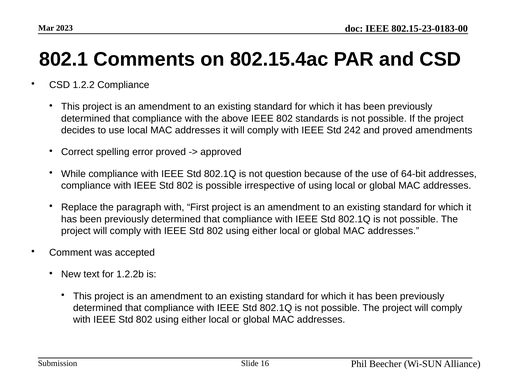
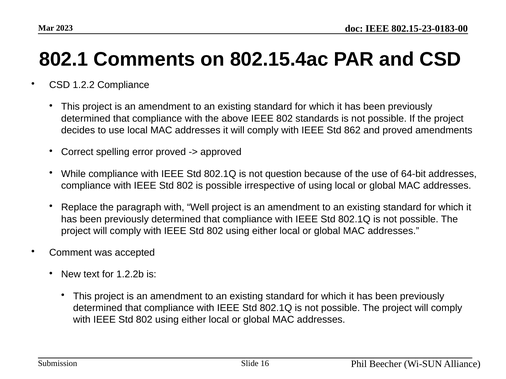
242: 242 -> 862 (352, 130)
First: First -> Well (198, 208)
